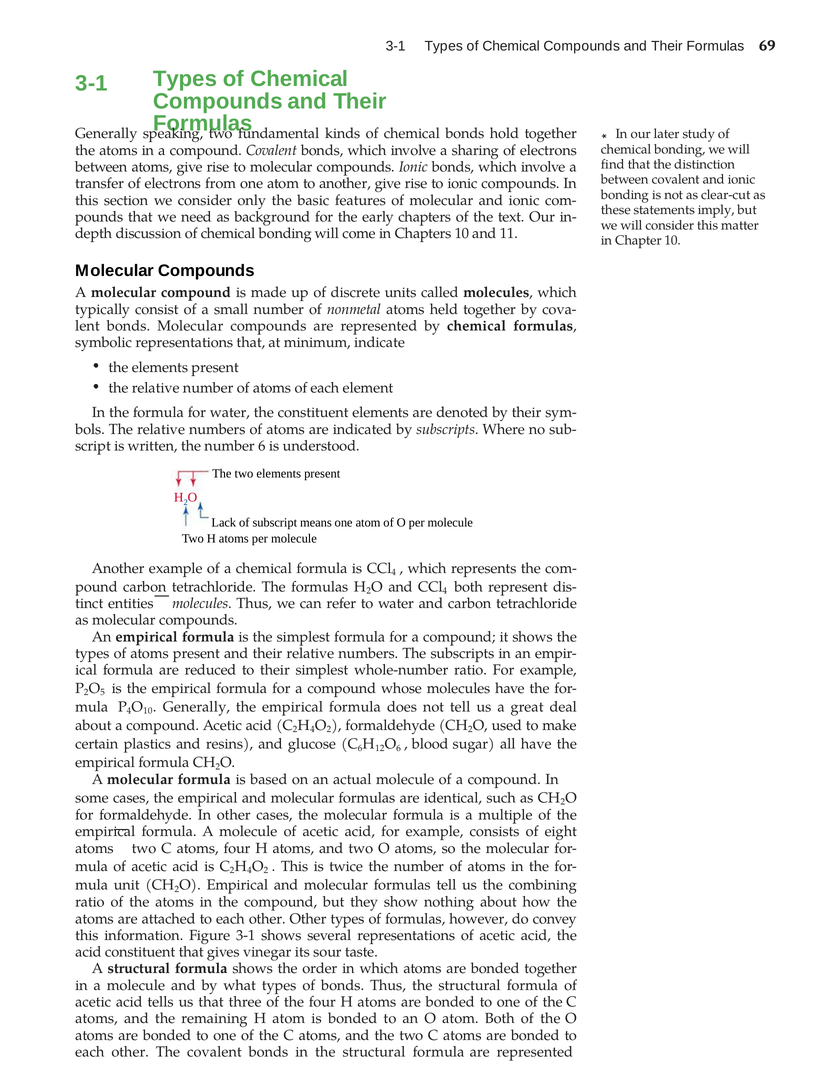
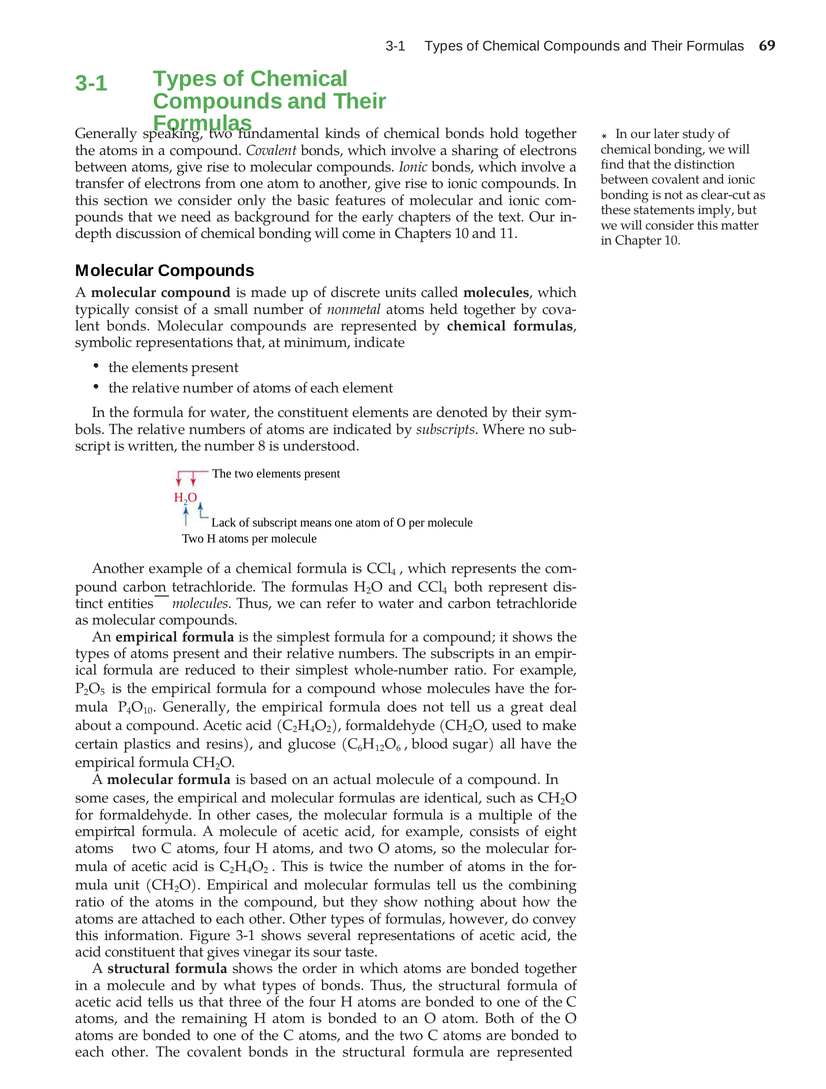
number 6: 6 -> 8 (262, 446)
